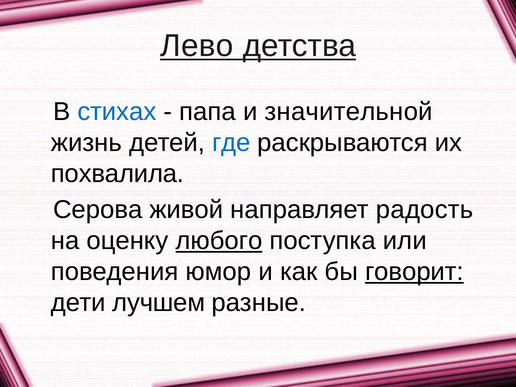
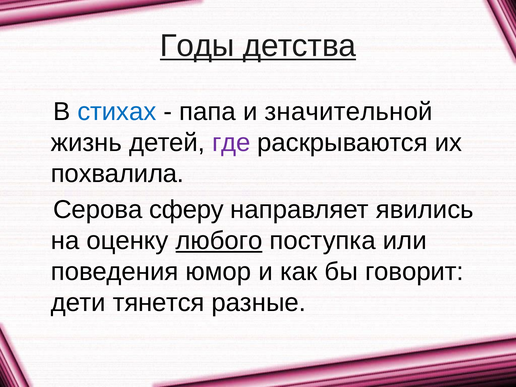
Лево: Лево -> Годы (197, 46)
где colour: blue -> purple (231, 143)
живой: живой -> сферу (186, 210)
радость: радость -> явились (425, 210)
говорит underline: present -> none (414, 272)
лучшем: лучшем -> тянется (159, 303)
